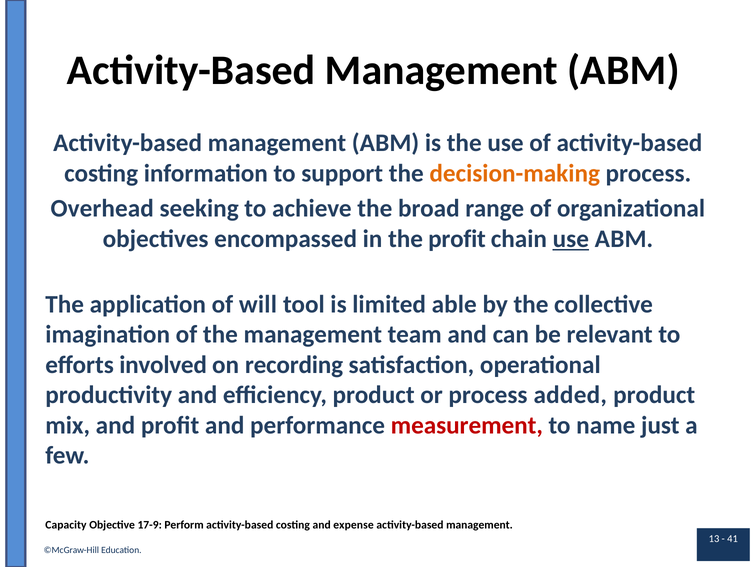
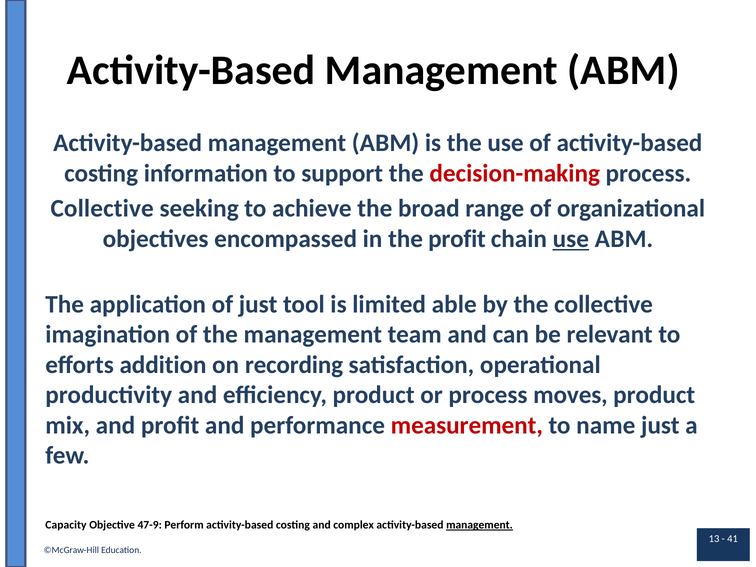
decision-making colour: orange -> red (515, 173)
Overhead: Overhead -> Collective (102, 209)
of will: will -> just (258, 304)
involved: involved -> addition (163, 365)
added: added -> moves (570, 395)
17-9: 17-9 -> 47-9 (150, 525)
expense: expense -> complex (354, 525)
management underline: none -> present (479, 525)
